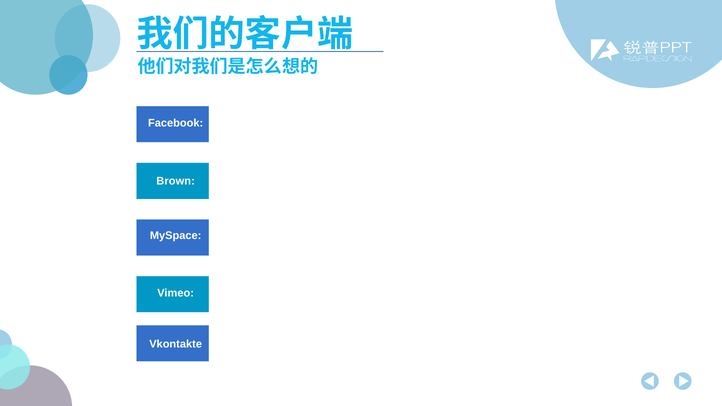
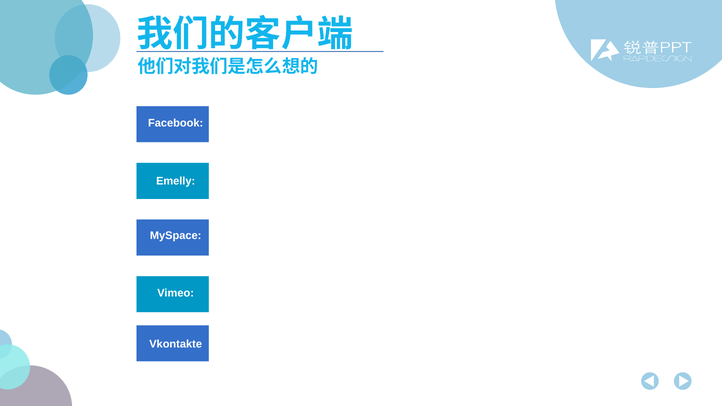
Brown: Brown -> Emelly (176, 181)
